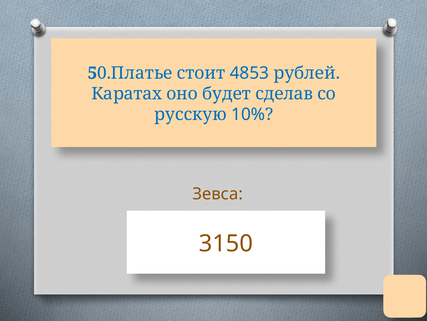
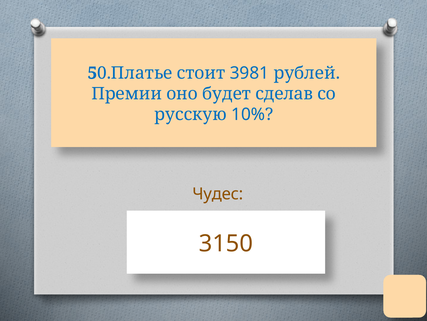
4853: 4853 -> 3981 (249, 73)
Каратах: Каратах -> Премии (127, 94)
Зевса: Зевса -> Чудес (218, 194)
